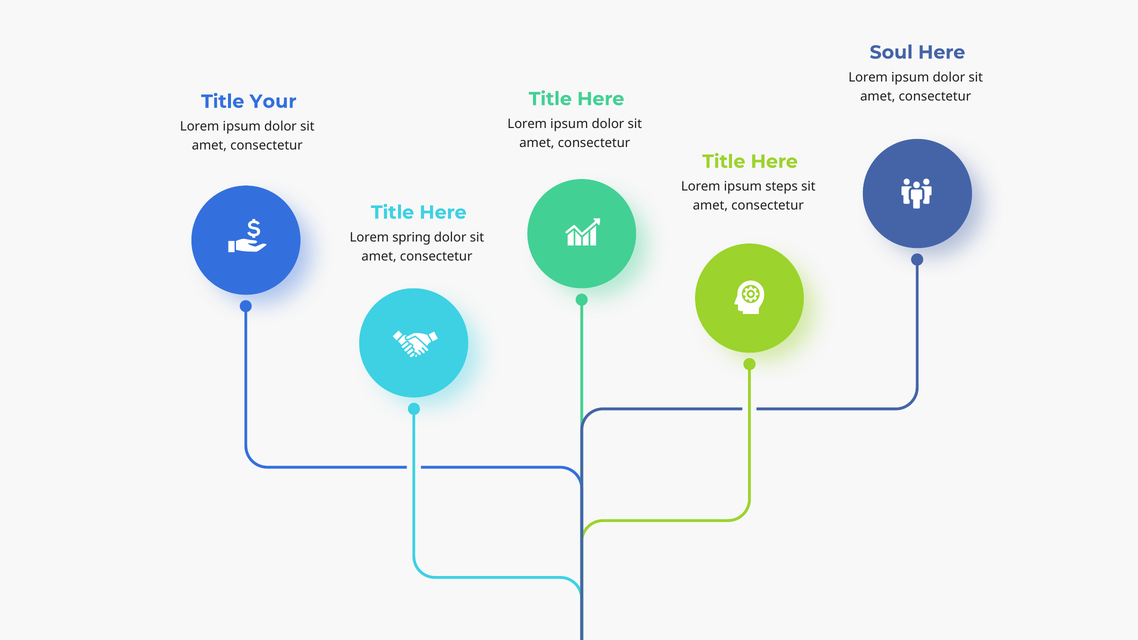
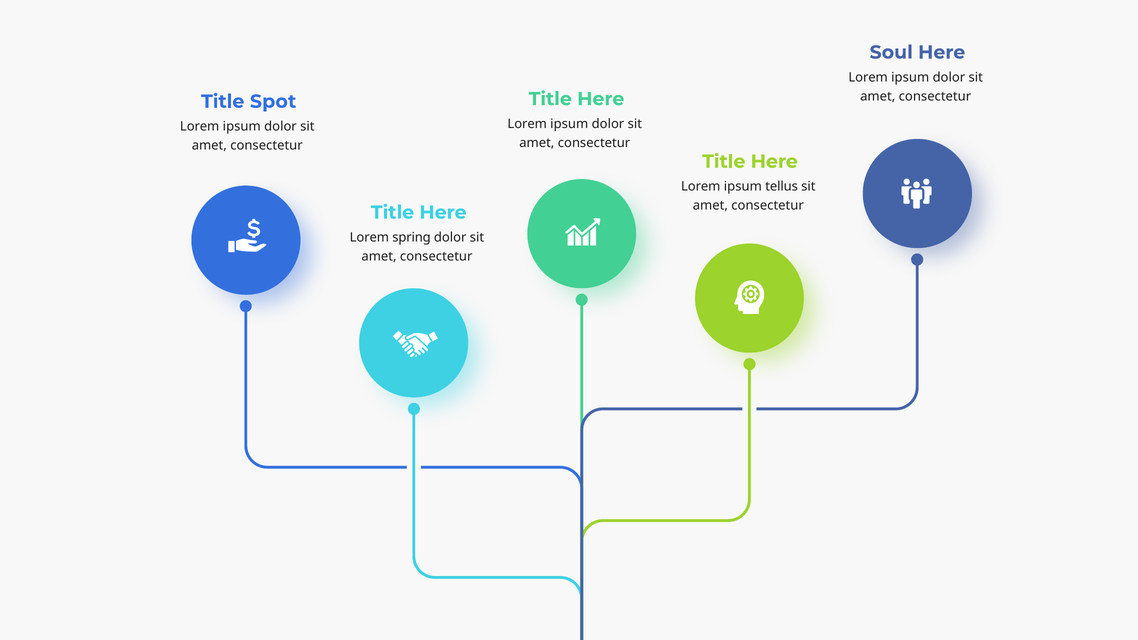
Your: Your -> Spot (273, 102)
steps: steps -> tellus (782, 187)
